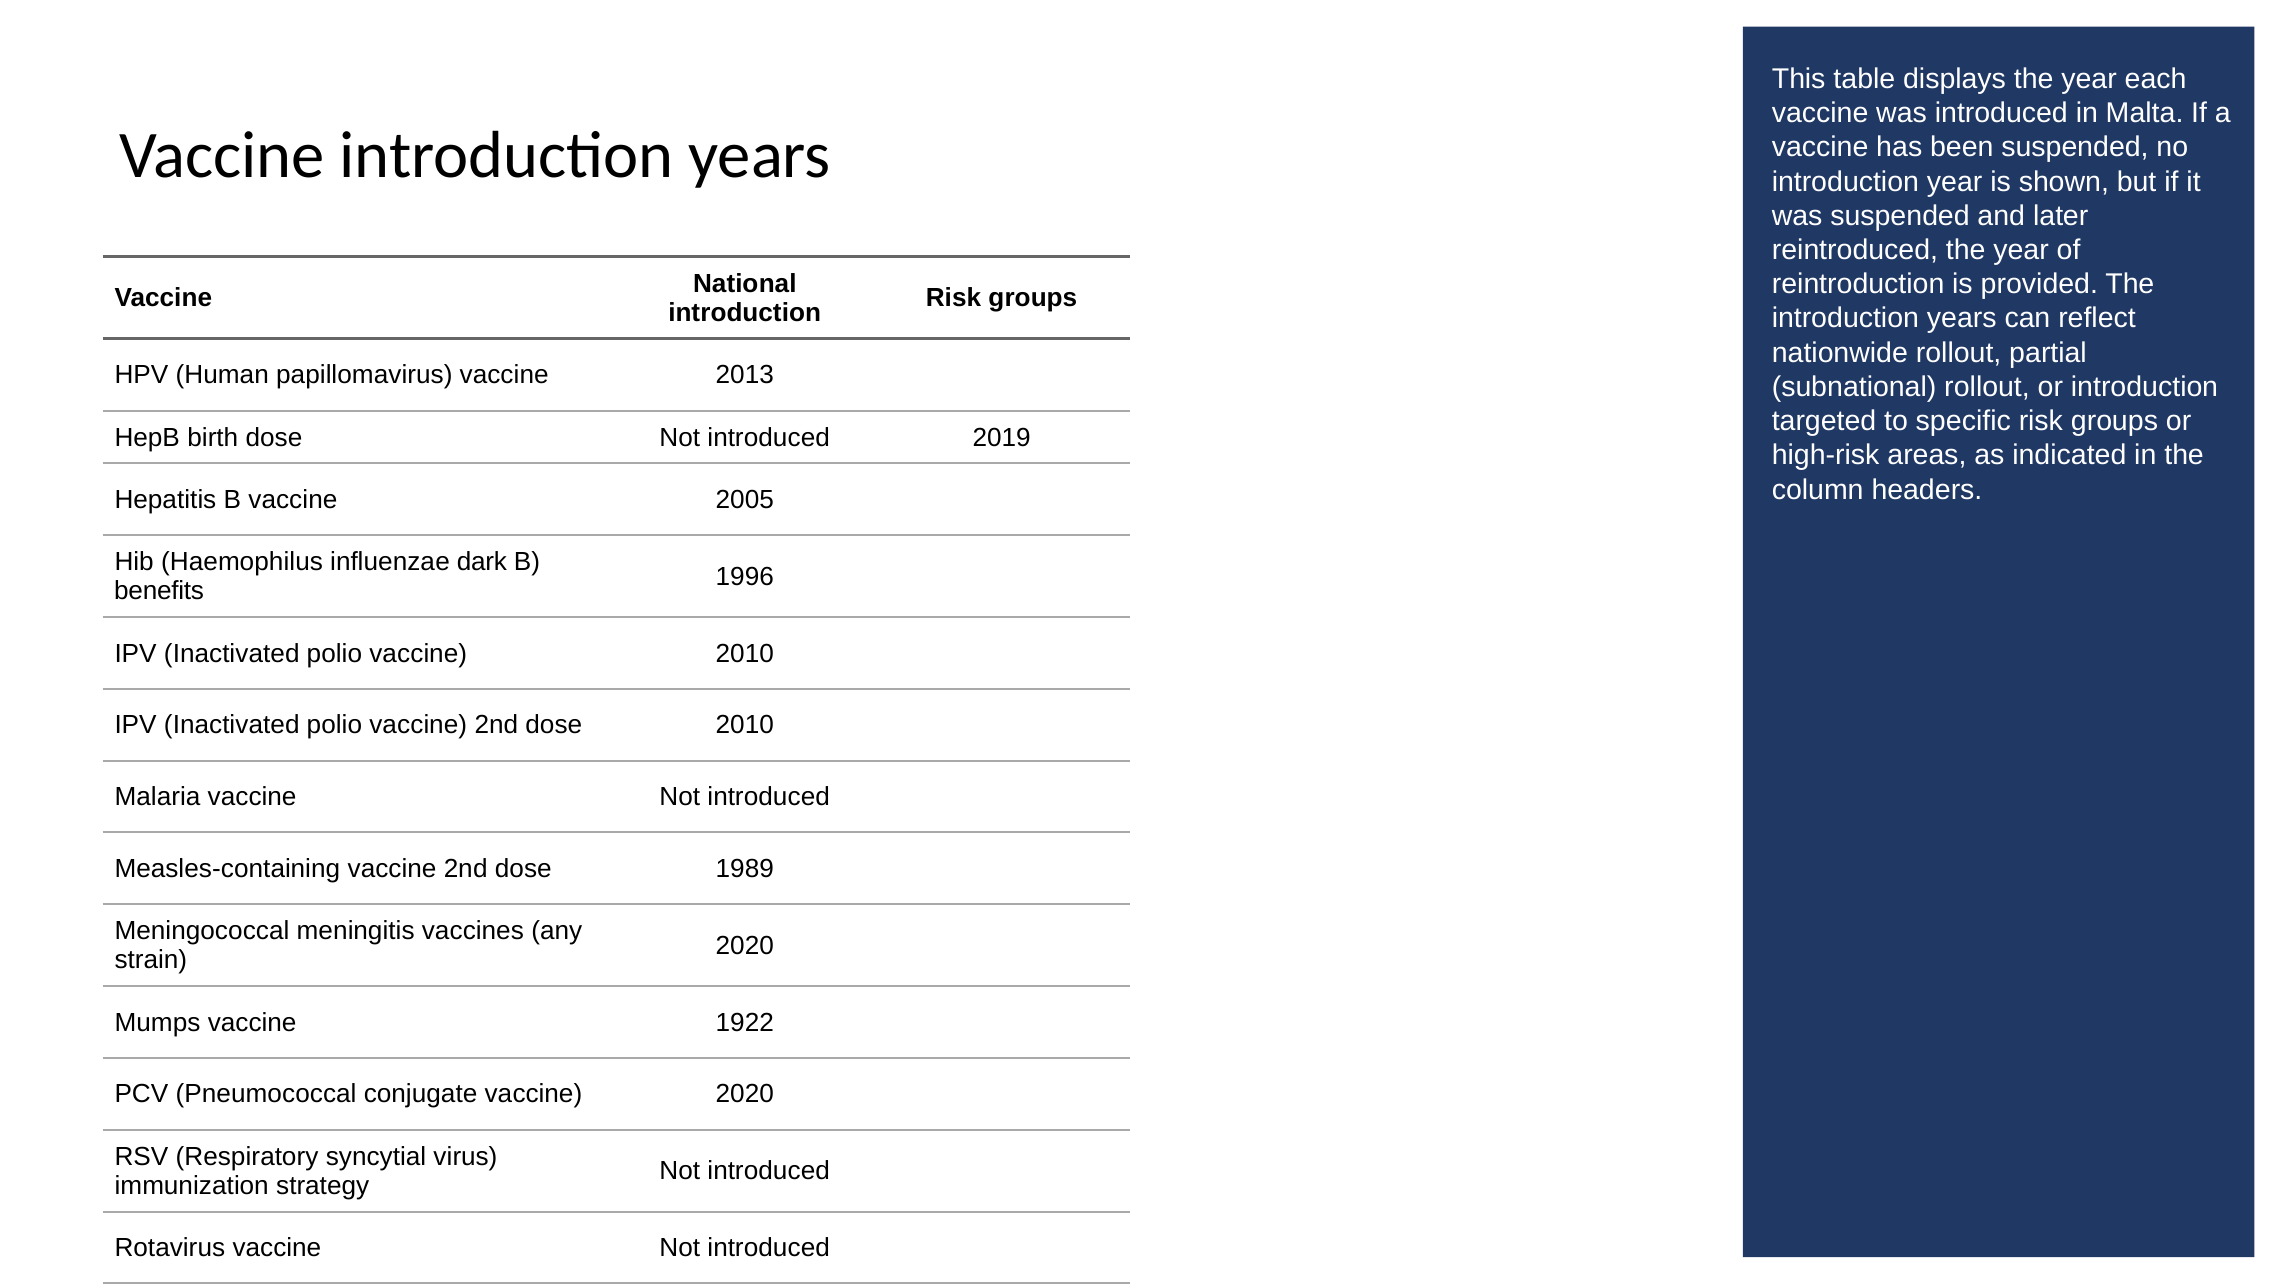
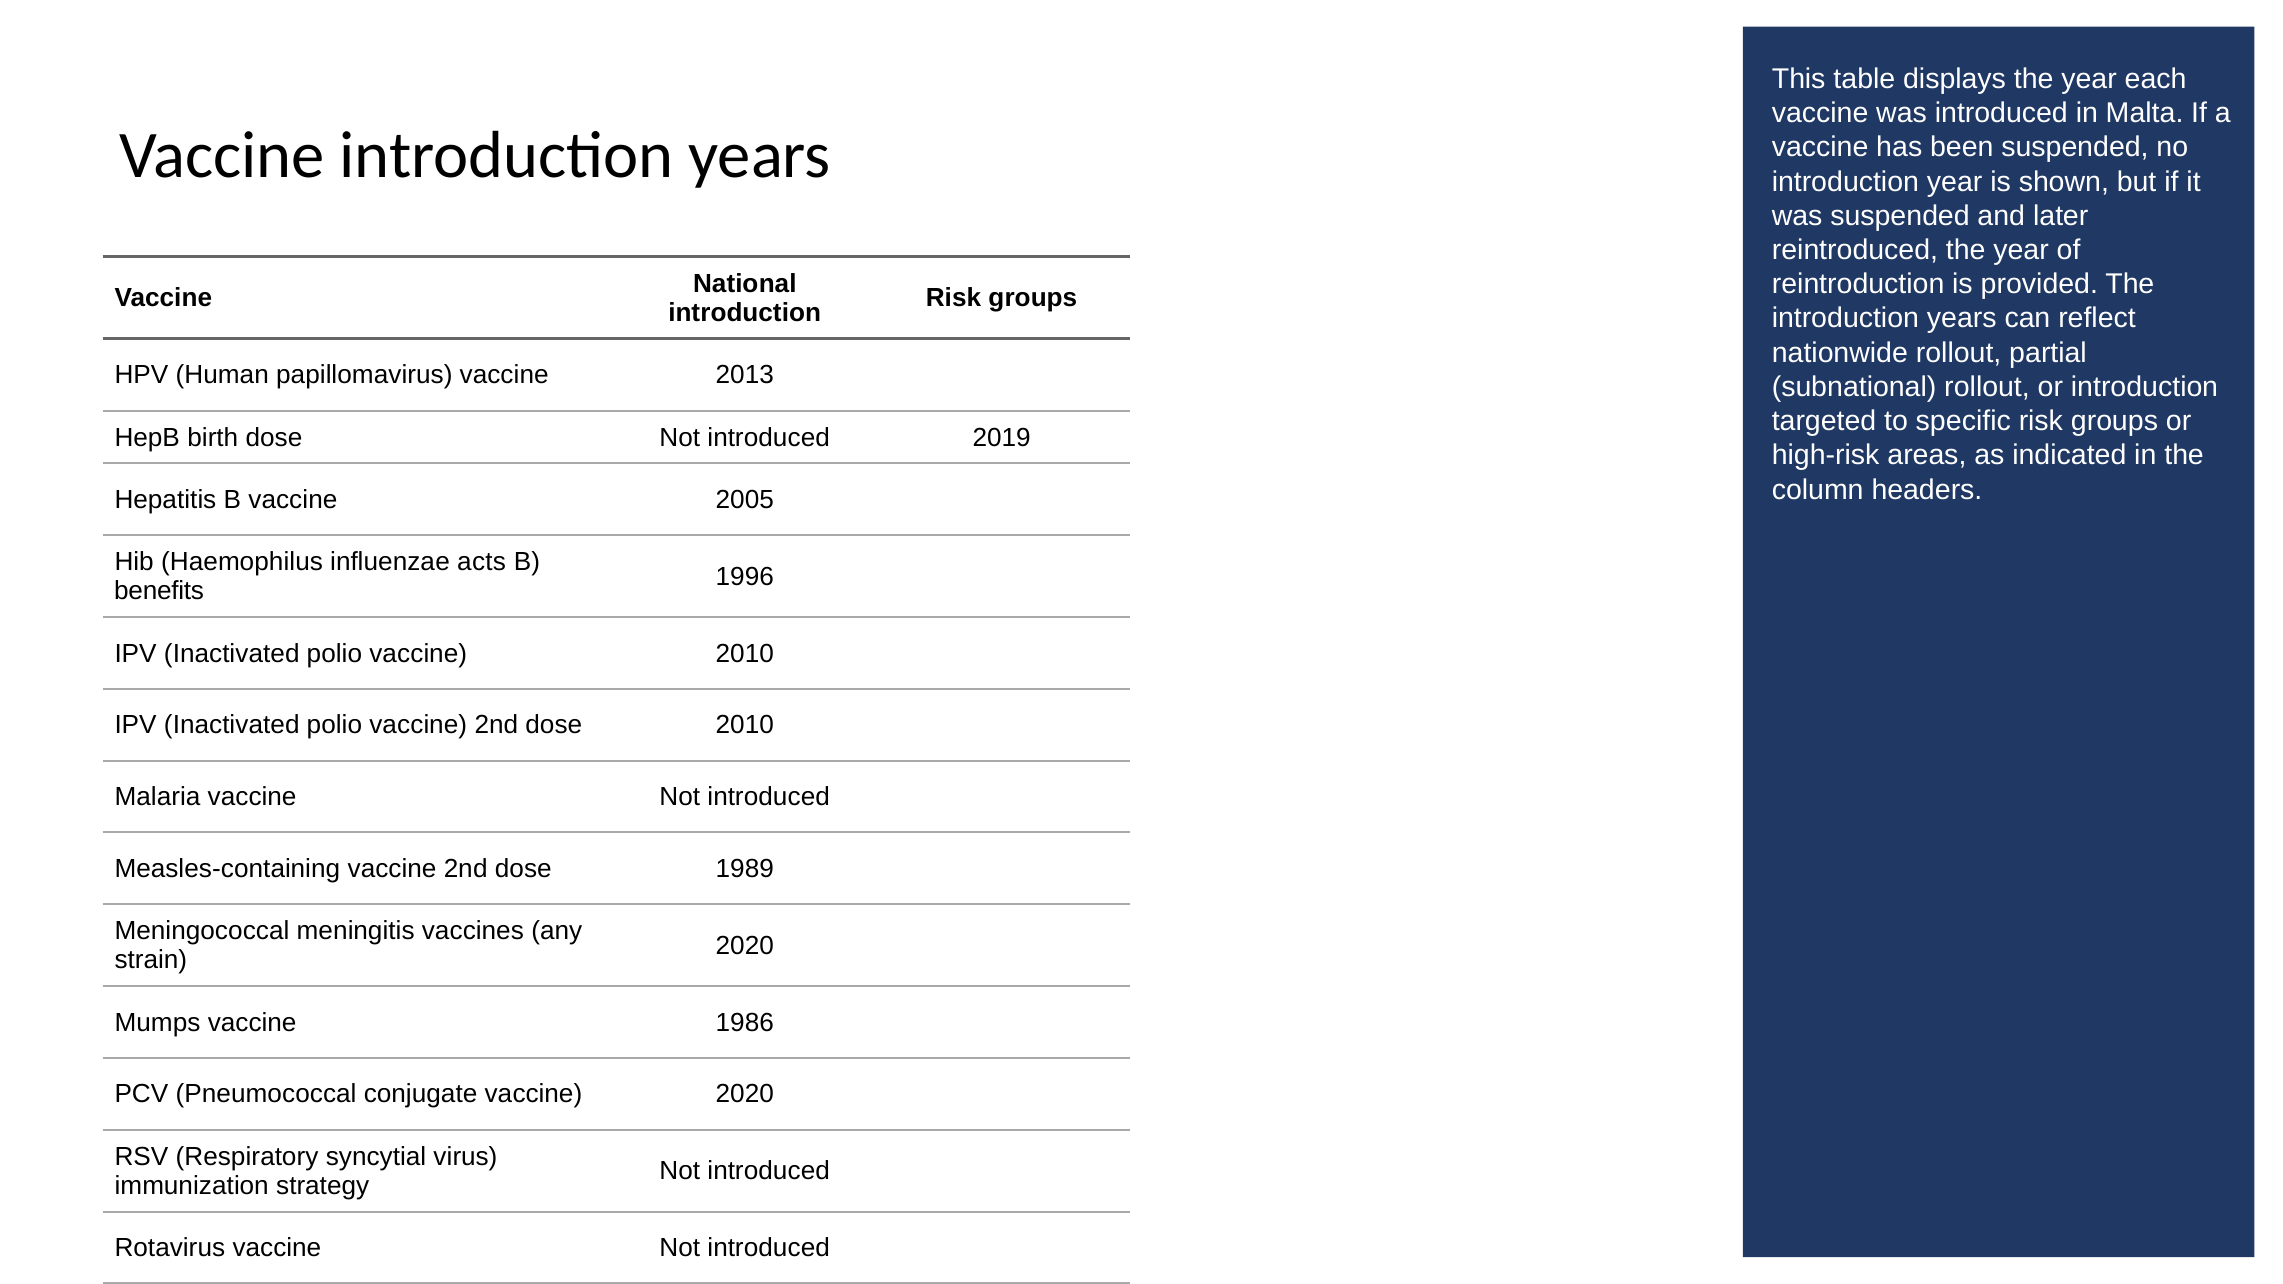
dark: dark -> acts (482, 562)
1922: 1922 -> 1986 (745, 1023)
